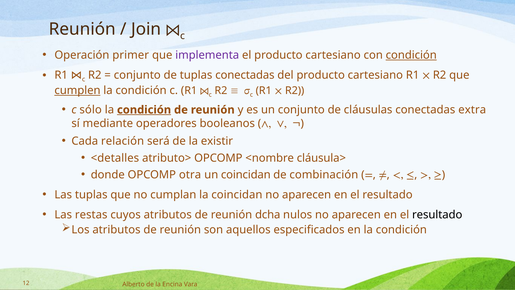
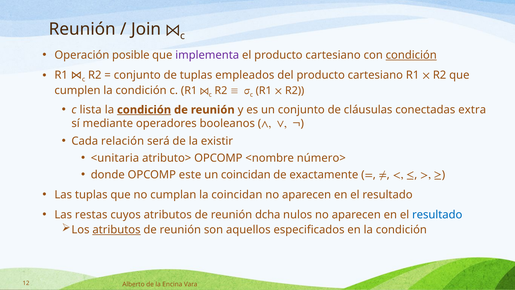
primer: primer -> posible (131, 55)
tuplas conectadas: conectadas -> empleados (245, 75)
cumplen underline: present -> none (77, 90)
sólo: sólo -> lista (91, 110)
<detalles: <detalles -> <unitaria (115, 158)
cláusula>: cláusula> -> número> (321, 158)
otra: otra -> este (190, 175)
combinación: combinación -> exactamente (324, 175)
resultado colour: black -> blue (437, 214)
atributos underline: none -> present (116, 230)
